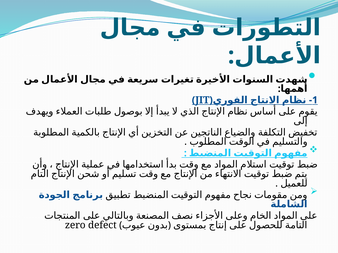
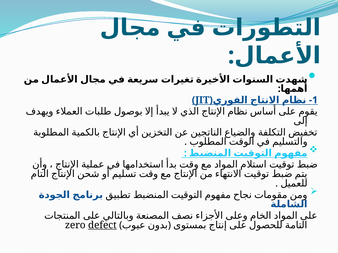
defect underline: none -> present (102, 225)
